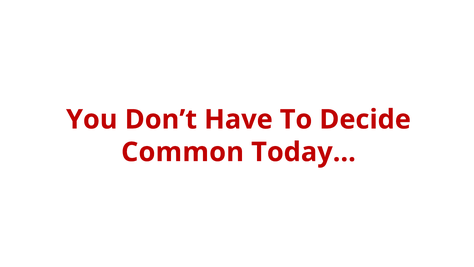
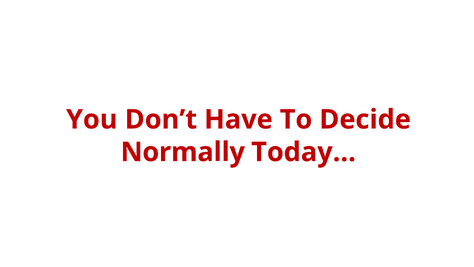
Common: Common -> Normally (183, 152)
